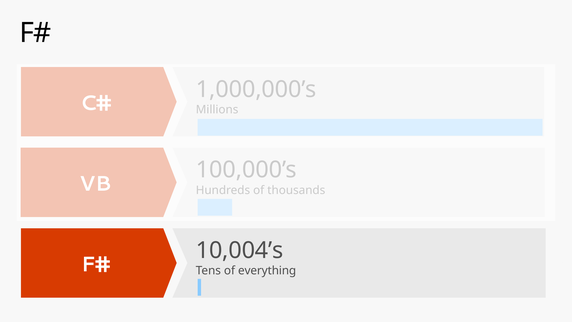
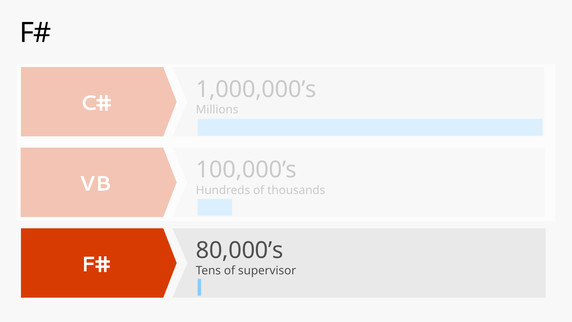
10,004’s: 10,004’s -> 80,000’s (240, 250)
everything: everything -> supervisor (267, 271)
